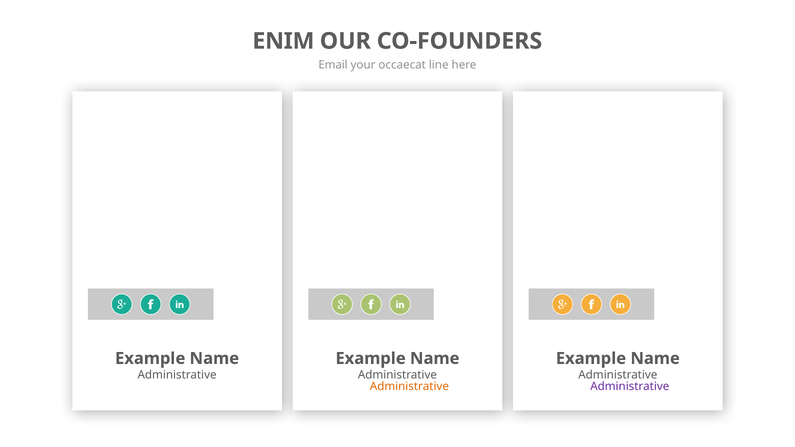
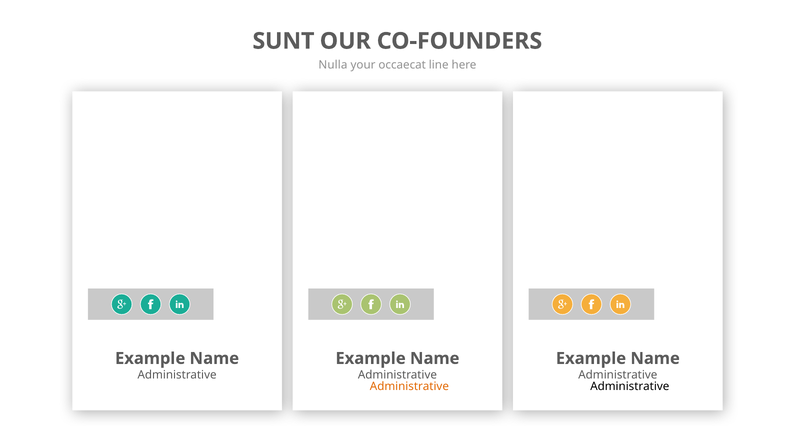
ENIM: ENIM -> SUNT (283, 41)
Email: Email -> Nulla (333, 65)
Administrative colour: purple -> black (630, 386)
